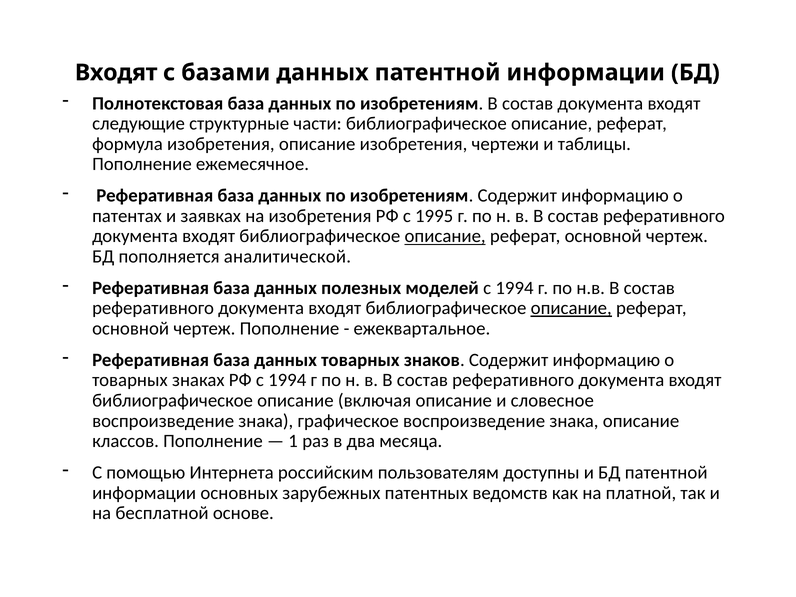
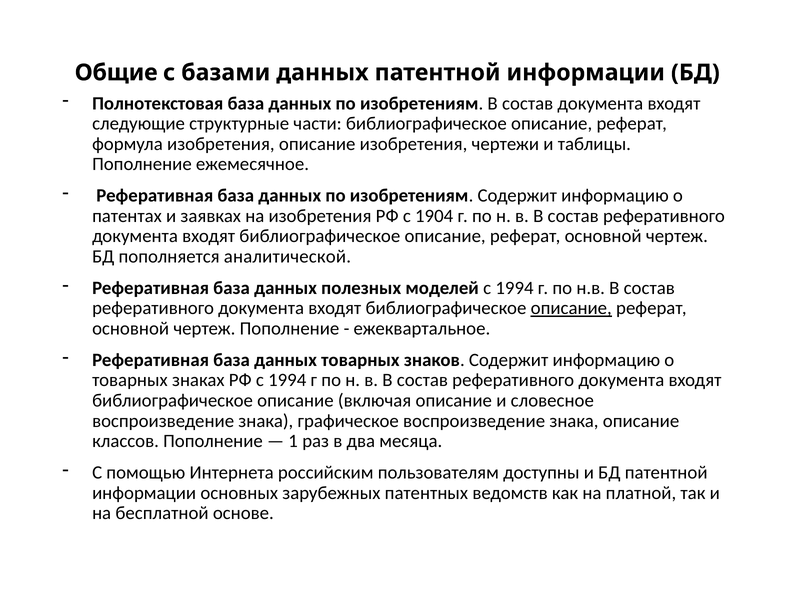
Входят: Входят -> Общие (116, 73)
1995: 1995 -> 1904 (434, 216)
описание underline: present -> none (445, 236)
